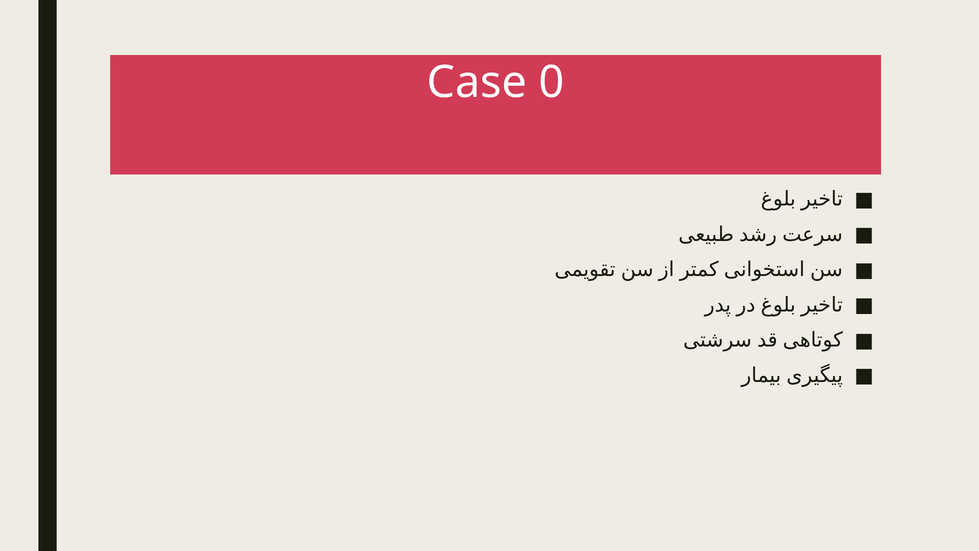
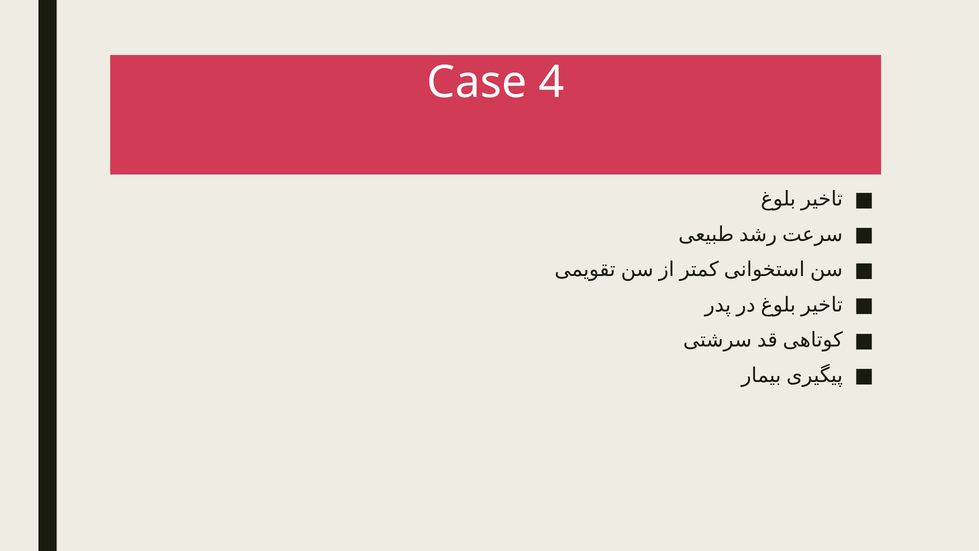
0: 0 -> 4 (552, 82)
